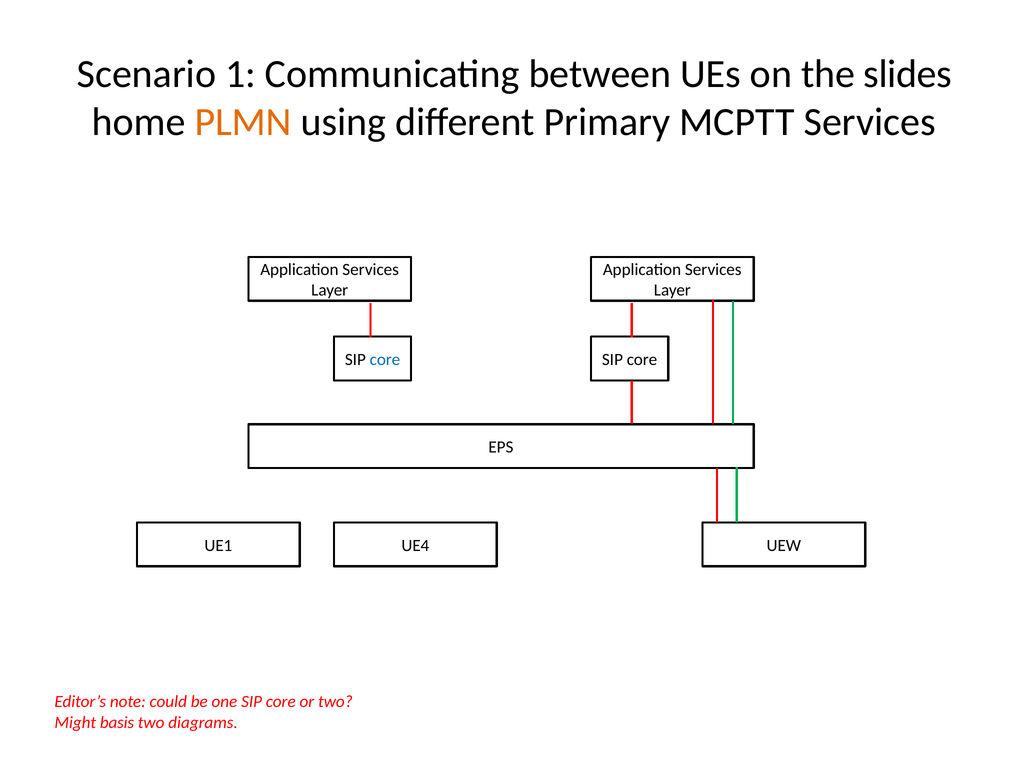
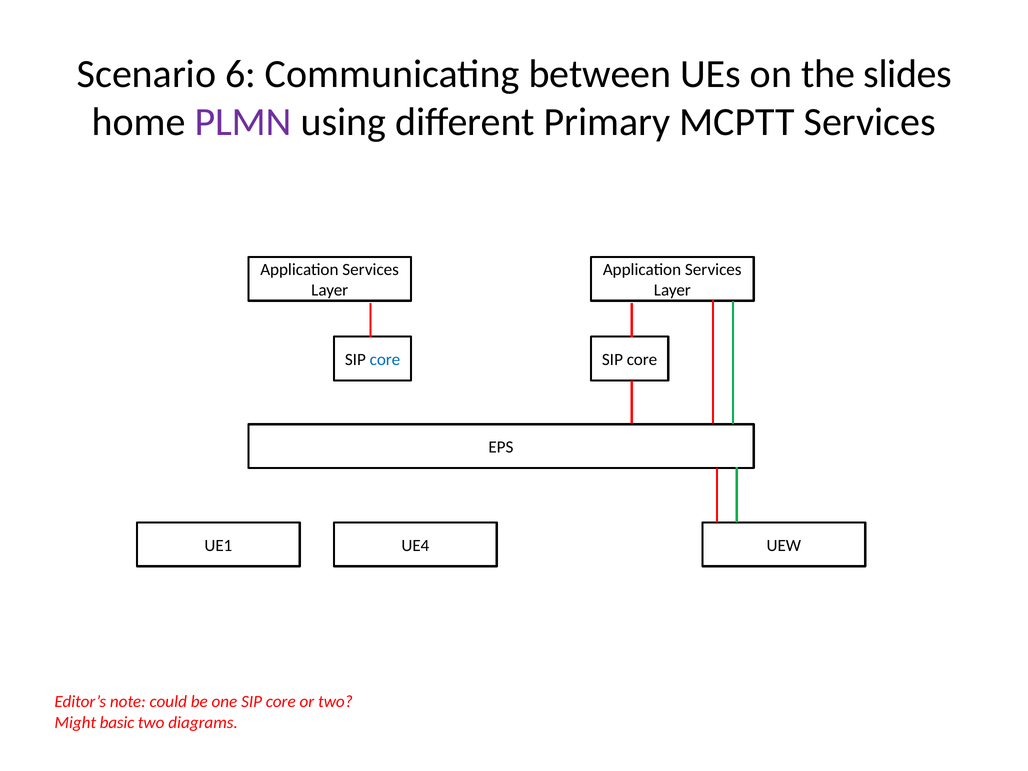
1: 1 -> 6 (241, 74)
PLMN colour: orange -> purple (243, 122)
basis: basis -> basic (117, 722)
